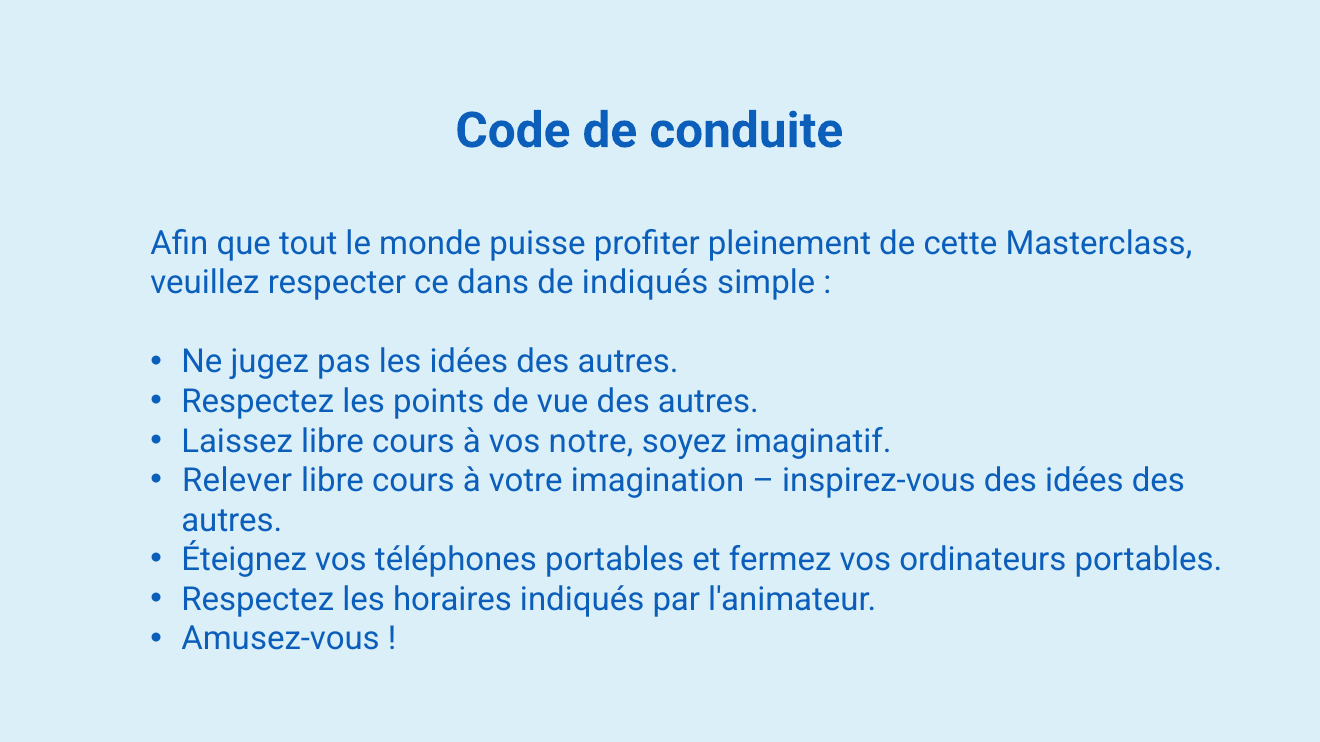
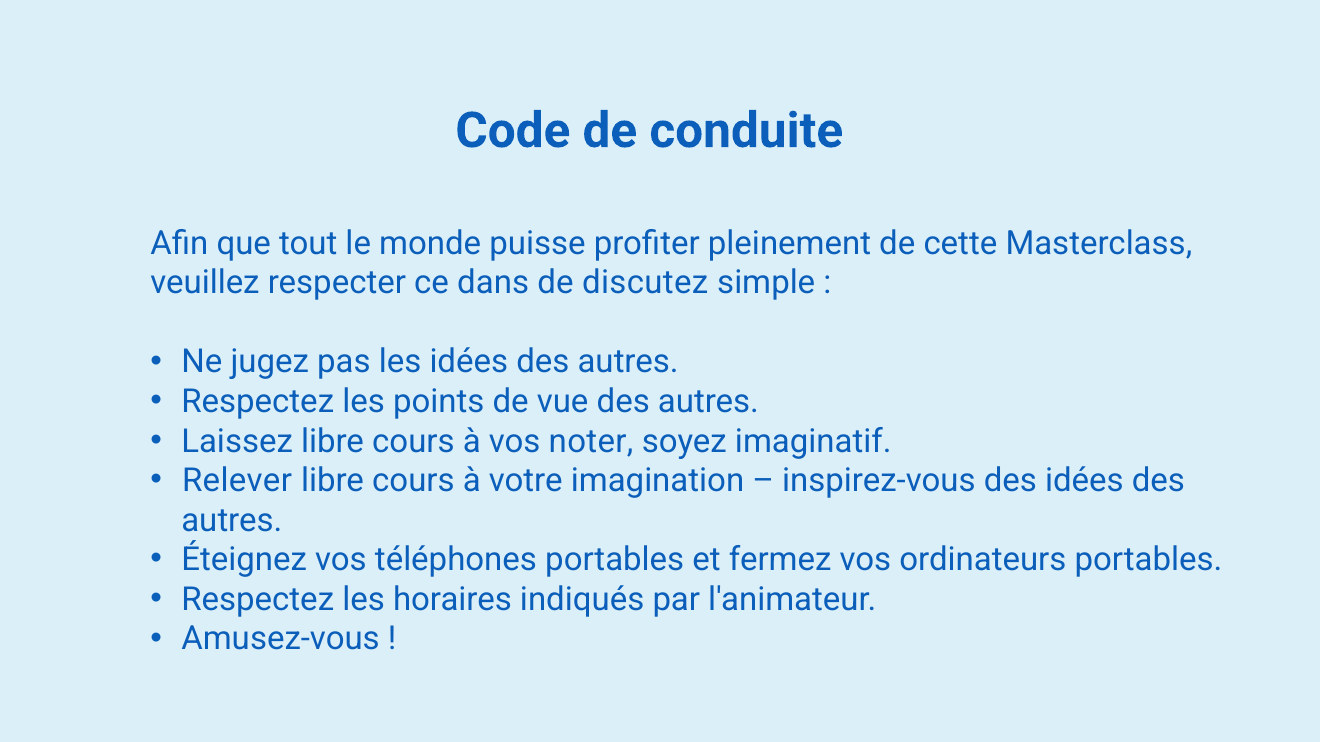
de indiqués: indiqués -> discutez (645, 283)
notre: notre -> noter (591, 441)
